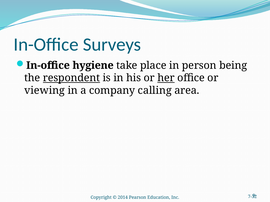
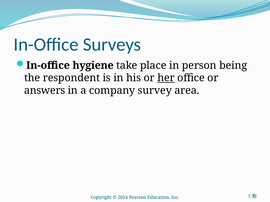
respondent underline: present -> none (71, 78)
viewing: viewing -> answers (45, 91)
calling: calling -> survey (155, 91)
